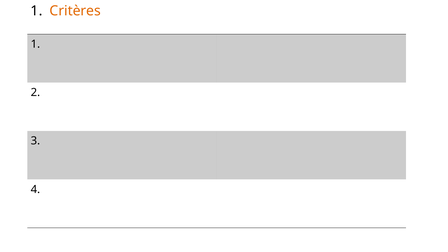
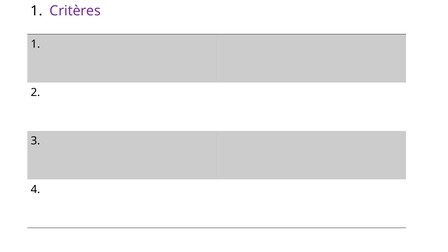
Critères colour: orange -> purple (75, 11)
